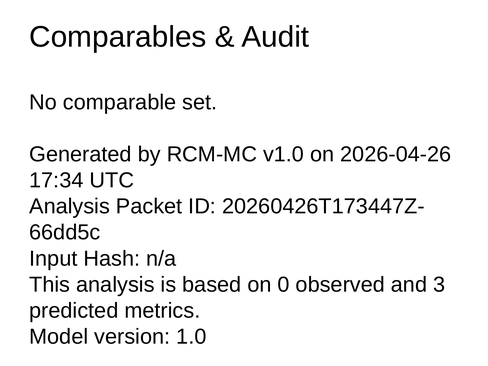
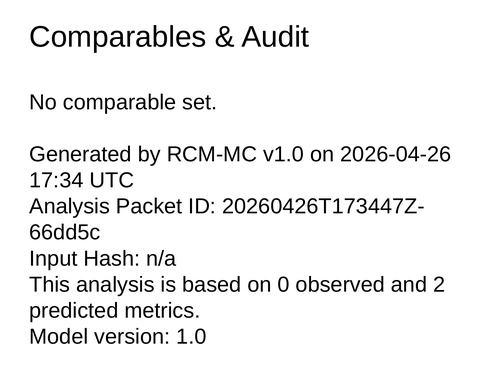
3: 3 -> 2 (439, 285)
